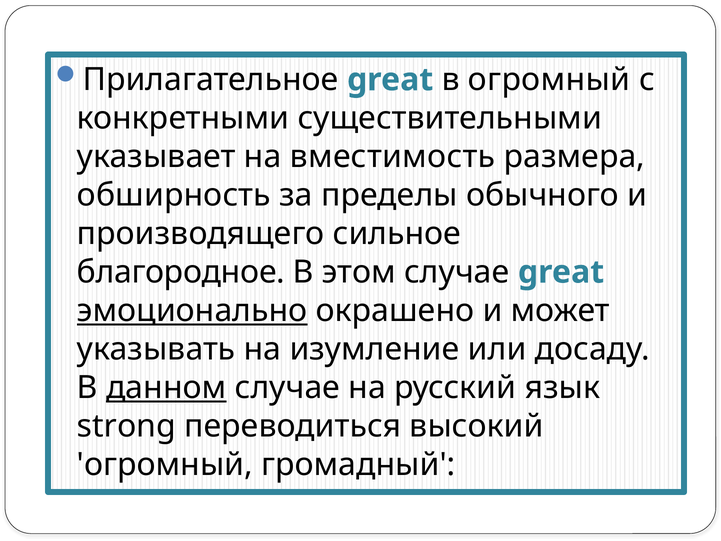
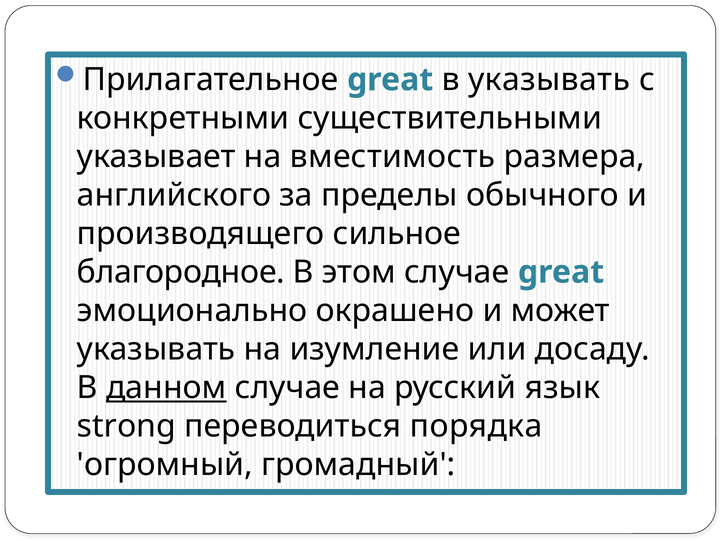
в огромный: огромный -> указывать (549, 80)
обширность: обширность -> английского (174, 195)
эмоционально underline: present -> none (192, 310)
высокий: высокий -> порядка (476, 426)
